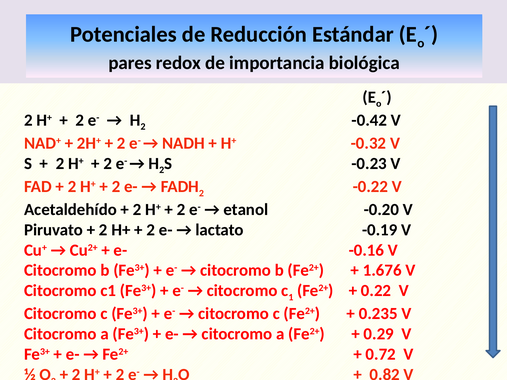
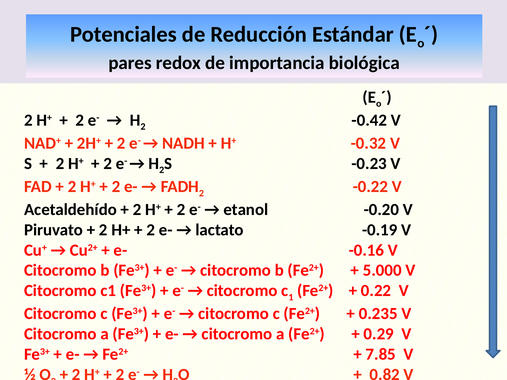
1.676: 1.676 -> 5.000 (382, 271)
0.72: 0.72 -> 7.85 (381, 355)
